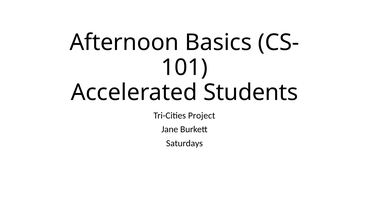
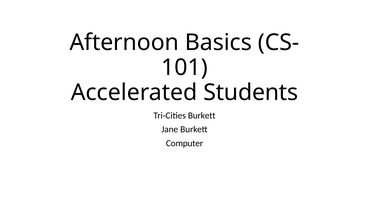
Tri-Cities Project: Project -> Burkett (202, 115)
Saturdays: Saturdays -> Computer (185, 143)
